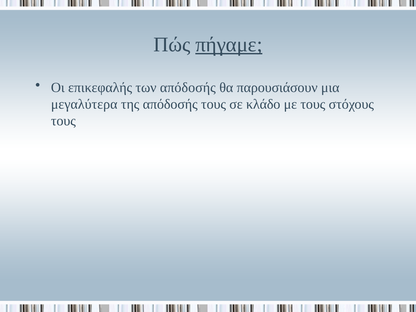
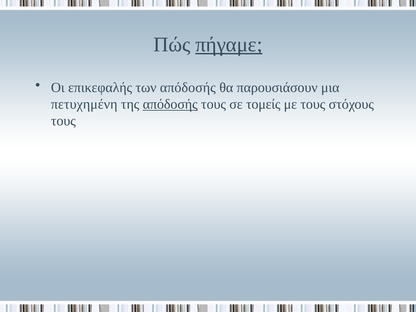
μεγαλύτερα: μεγαλύτερα -> πετυχημένη (84, 104)
απόδοσής underline: none -> present (170, 104)
κλάδο: κλάδο -> τομείς (263, 104)
